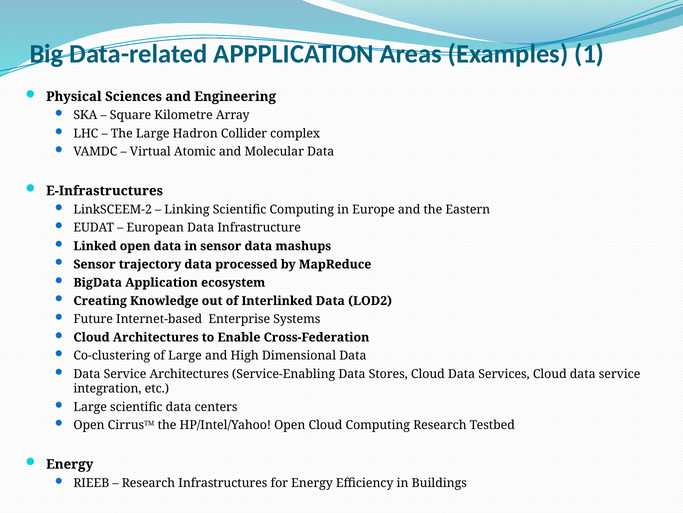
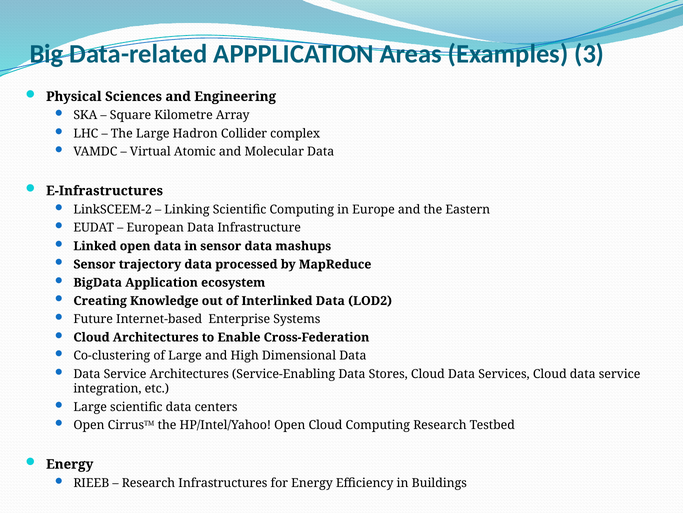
1: 1 -> 3 (589, 54)
